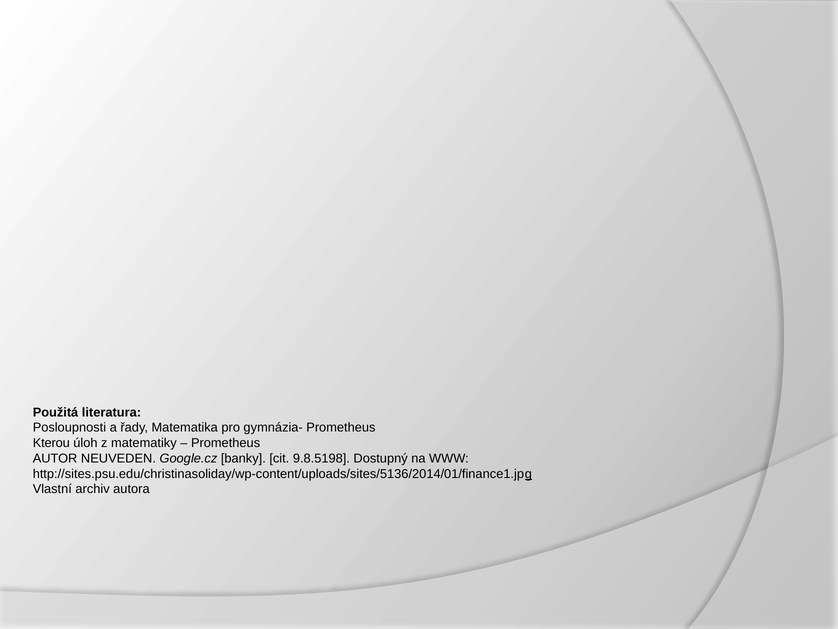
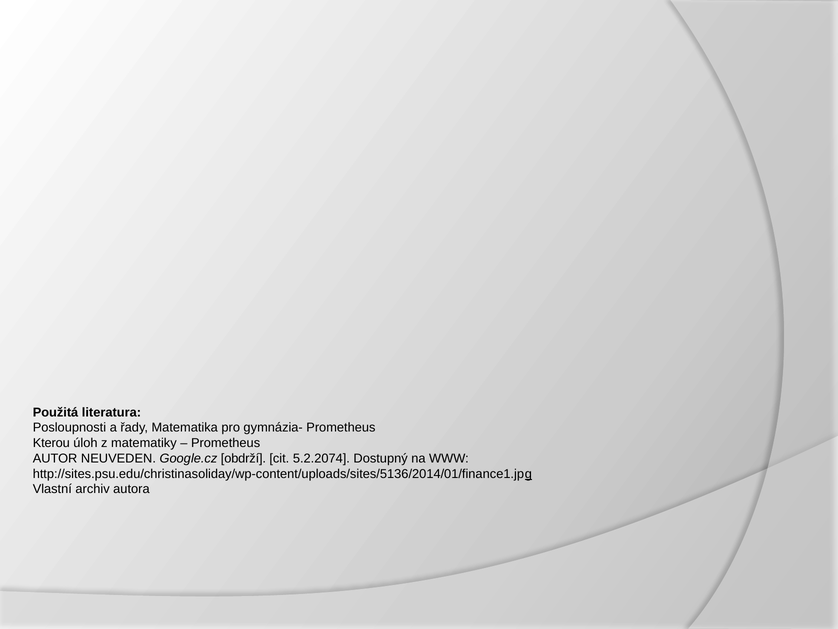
banky: banky -> obdrží (243, 458)
9.8.5198: 9.8.5198 -> 5.2.2074 (321, 458)
